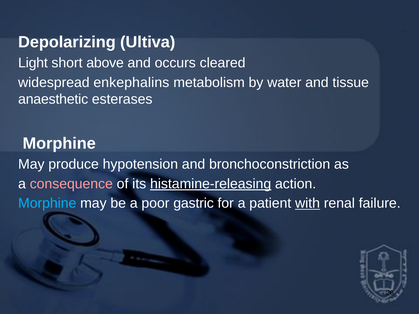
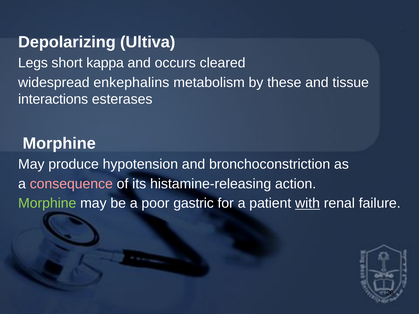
Light: Light -> Legs (33, 63)
above: above -> kappa (105, 63)
water: water -> these (284, 82)
anaesthetic: anaesthetic -> interactions (53, 99)
histamine-releasing underline: present -> none (211, 184)
Morphine colour: light blue -> light green (47, 204)
